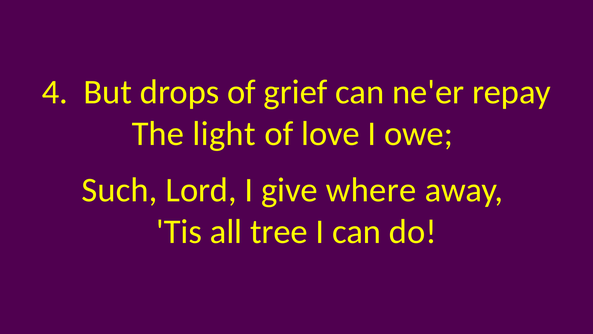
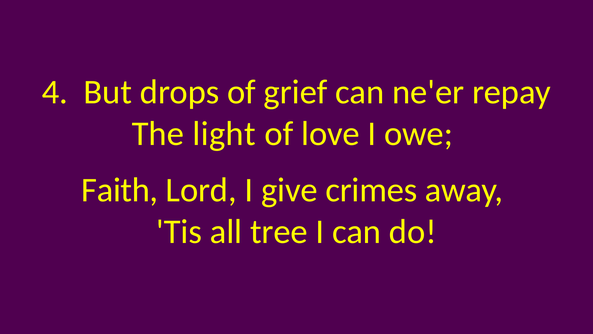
Such: Such -> Faith (120, 190)
where: where -> crimes (371, 190)
